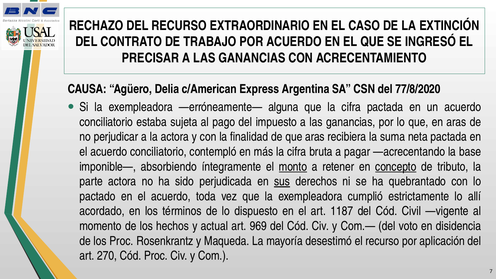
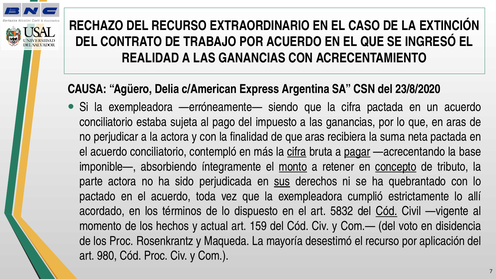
PRECISAR: PRECISAR -> REALIDAD (151, 58)
77/8/2020: 77/8/2020 -> 23/8/2020 (418, 89)
alguna: alguna -> siendo (283, 107)
cifra underline: none -> present (297, 152)
pagar underline: none -> present (357, 152)
1187: 1187 -> 5832 (342, 211)
Cód underline: none -> present (387, 211)
969: 969 -> 159 (258, 226)
270: 270 -> 980 (107, 256)
